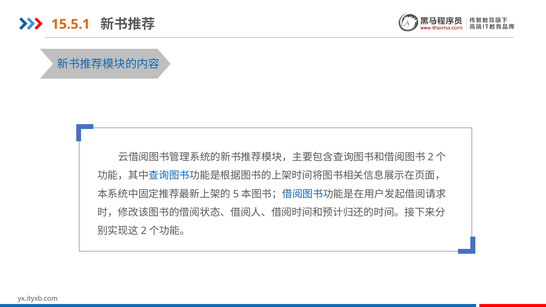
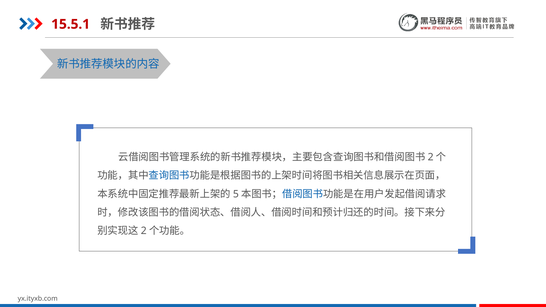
15.5.1 colour: orange -> red (71, 24)
